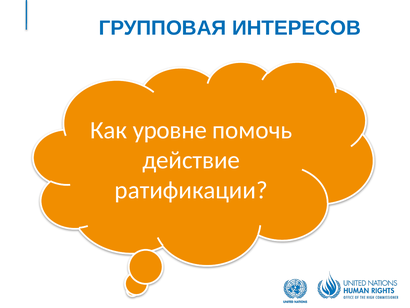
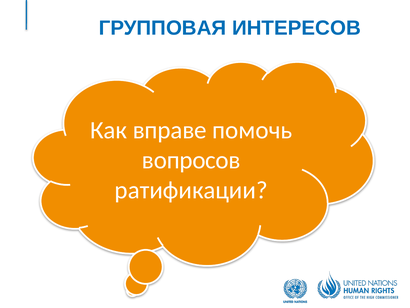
уровне: уровне -> вправе (170, 130)
действие: действие -> вопросов (191, 160)
